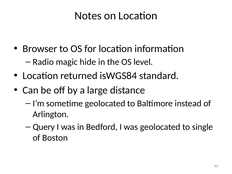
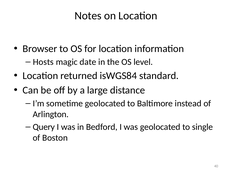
Radio: Radio -> Hosts (43, 62)
hide: hide -> date (88, 62)
